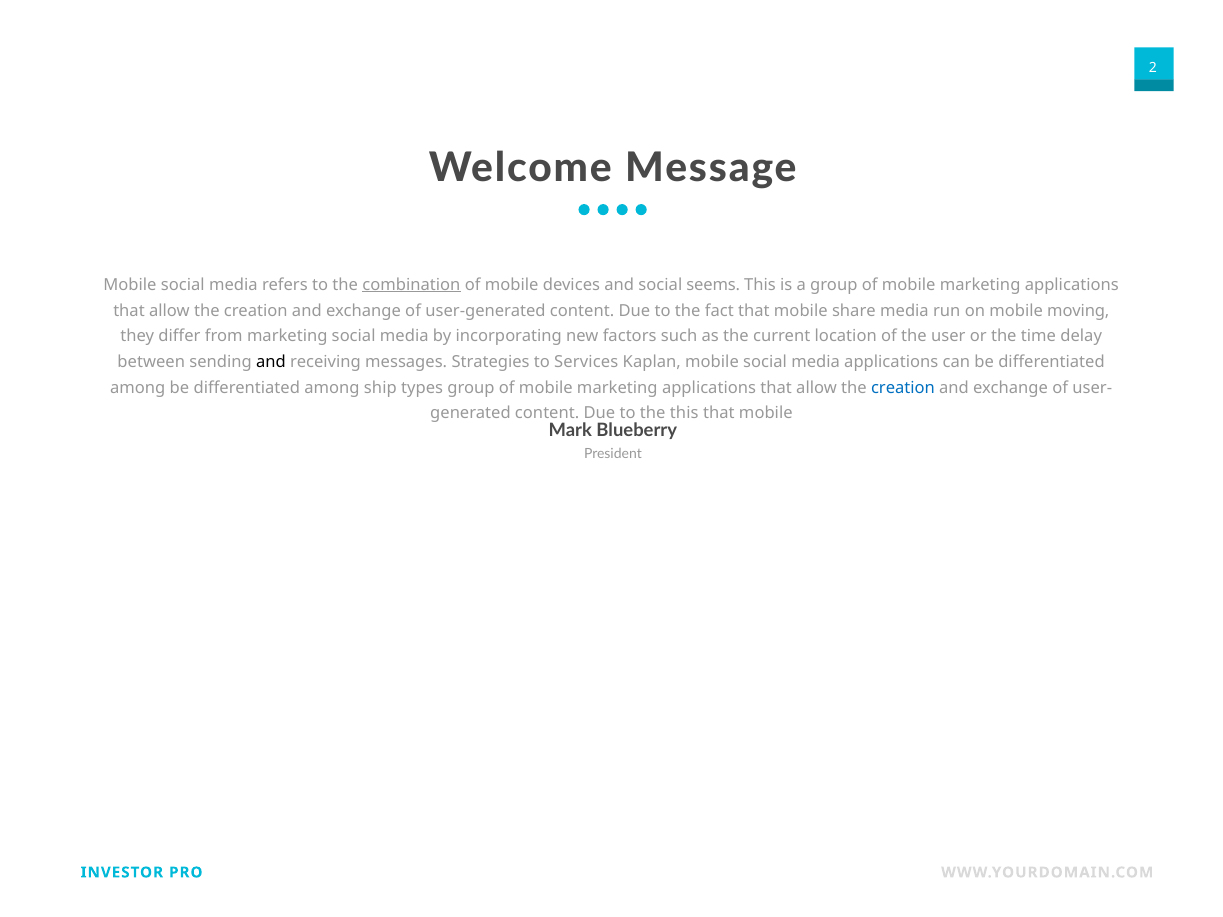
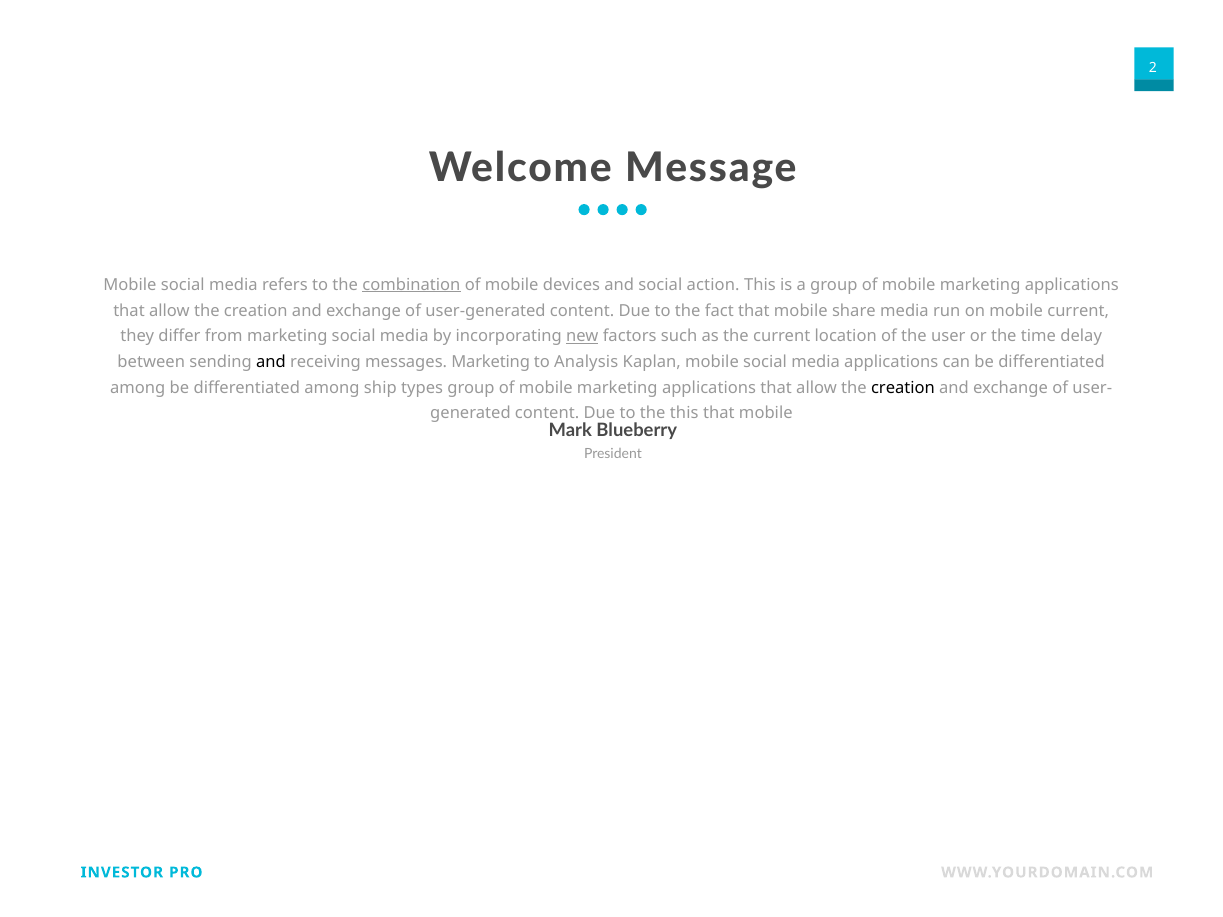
seems: seems -> action (713, 285)
mobile moving: moving -> current (1078, 311)
new underline: none -> present (582, 336)
messages Strategies: Strategies -> Marketing (491, 362)
Services: Services -> Analysis (586, 362)
creation colour: blue -> black (903, 388)
